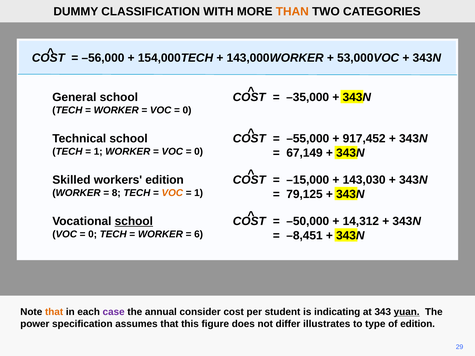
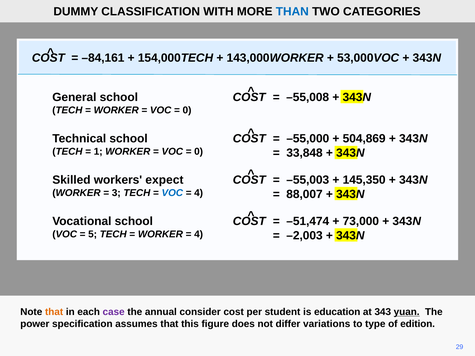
THAN colour: orange -> blue (292, 12)
–56,000: –56,000 -> –84,161 (103, 58)
–35,000: –35,000 -> –55,008 (308, 97)
917,452: 917,452 -> 504,869 (364, 139)
67,149: 67,149 -> 33,848 (304, 153)
workers edition: edition -> expect (164, 180)
–15,000: –15,000 -> –55,003 (308, 180)
143,030: 143,030 -> 145,350 (364, 180)
8: 8 -> 3 (116, 193)
VOC colour: orange -> blue (172, 193)
1: 1 -> 4 (199, 193)
79,125: 79,125 -> 88,007 (304, 194)
school underline: present -> none (134, 221)
–50,000: –50,000 -> –51,474 (308, 221)
14,312: 14,312 -> 73,000 (361, 221)
0: 0 -> 5 (93, 234)
6: 6 -> 4 (199, 234)
–8,451: –8,451 -> –2,003 (304, 236)
indicating: indicating -> education (337, 312)
illustrates: illustrates -> variations (327, 324)
